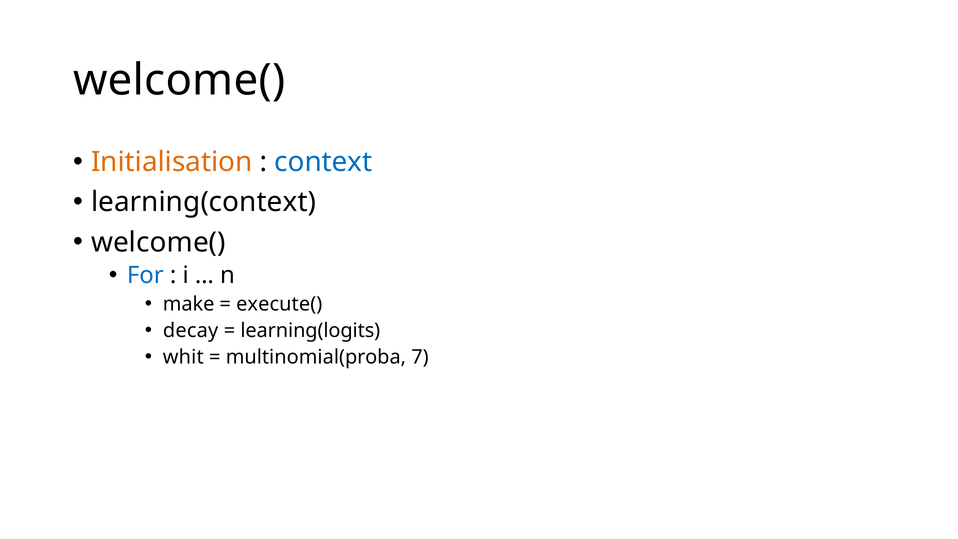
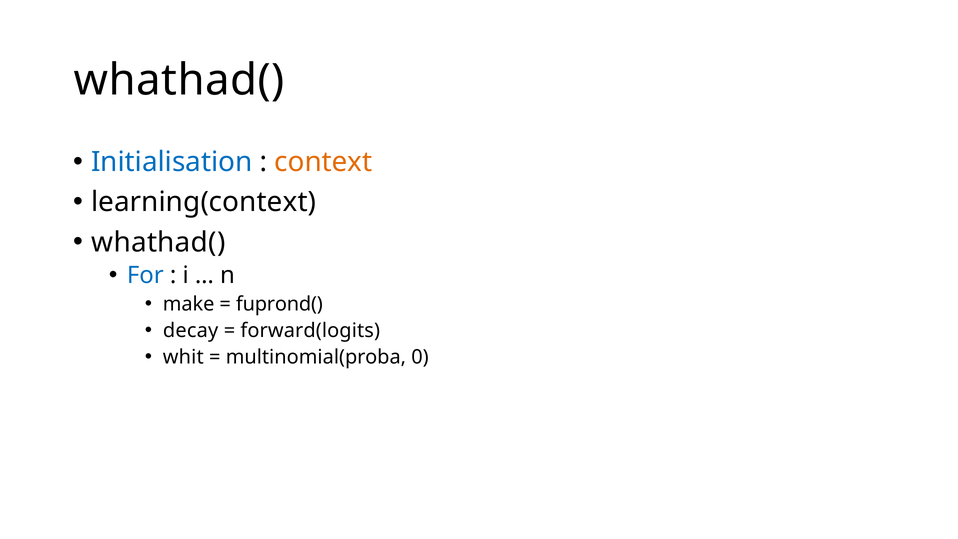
welcome(: welcome( -> whathad( (179, 80)
Initialisation colour: orange -> blue (172, 162)
context colour: blue -> orange (323, 162)
welcome(: welcome( -> whathad( (158, 242)
execute(: execute( -> fuprond( (279, 304)
learning(logits: learning(logits -> forward(logits (310, 331)
7: 7 -> 0 (420, 357)
